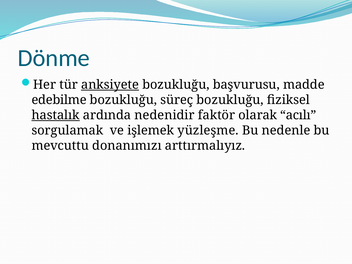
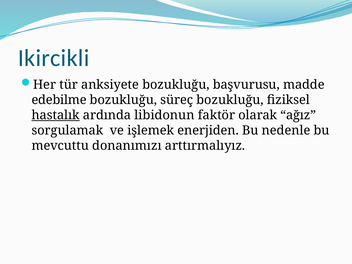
Dönme: Dönme -> Ikircikli (54, 58)
anksiyete underline: present -> none (110, 85)
nedenidir: nedenidir -> libidonun (165, 115)
acılı: acılı -> ağız (298, 115)
yüzleşme: yüzleşme -> enerjiden (208, 130)
